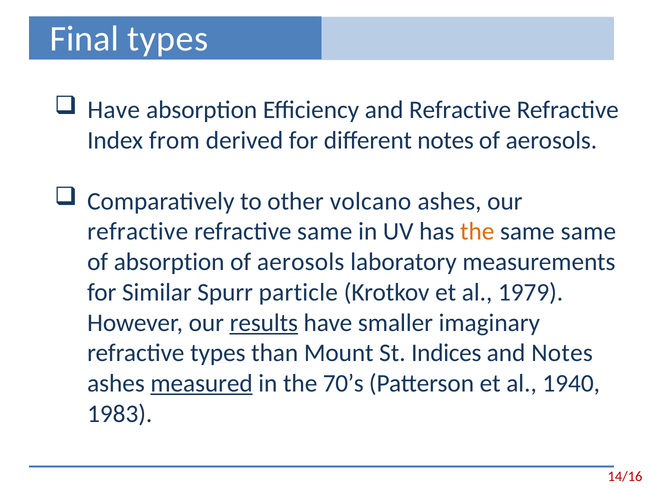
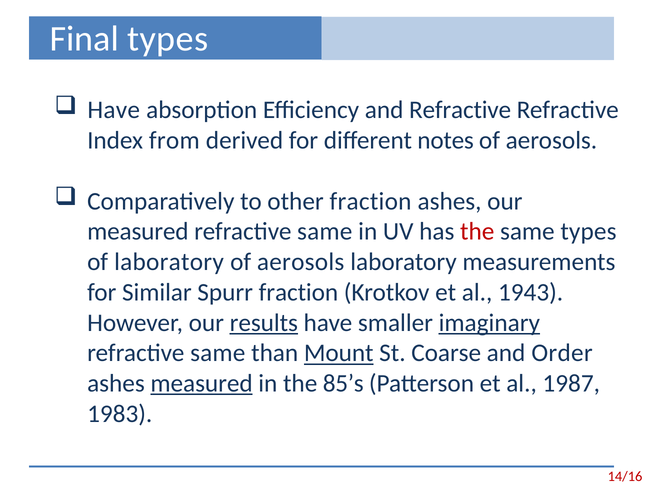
other volcano: volcano -> fraction (371, 201)
refractive: refractive -> measured (138, 231)
the colour: orange -> red (477, 231)
same same: same -> types (588, 231)
of absorption: absorption -> laboratory (169, 262)
Spurr particle: particle -> fraction (298, 292)
1979: 1979 -> 1943 (531, 292)
imaginary underline: none -> present (489, 322)
types: types -> same (218, 353)
Mount underline: none -> present (339, 353)
Indices: Indices -> Coarse (446, 353)
and Notes: Notes -> Order (562, 353)
70’s: 70’s -> 85’s (343, 383)
1940: 1940 -> 1987 (571, 383)
